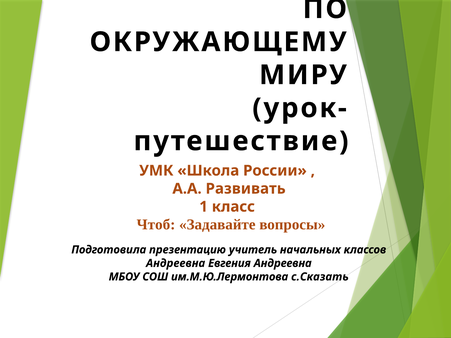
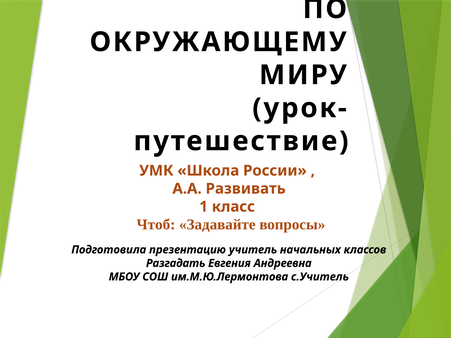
Андреевна: Андреевна -> Разгадать (176, 263)
с.Сказать: с.Сказать -> с.Учитель (320, 277)
